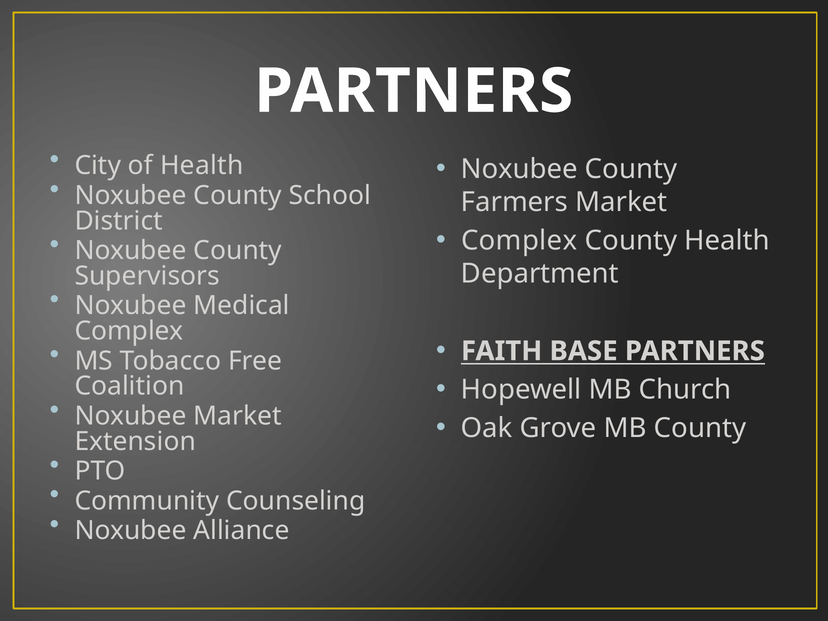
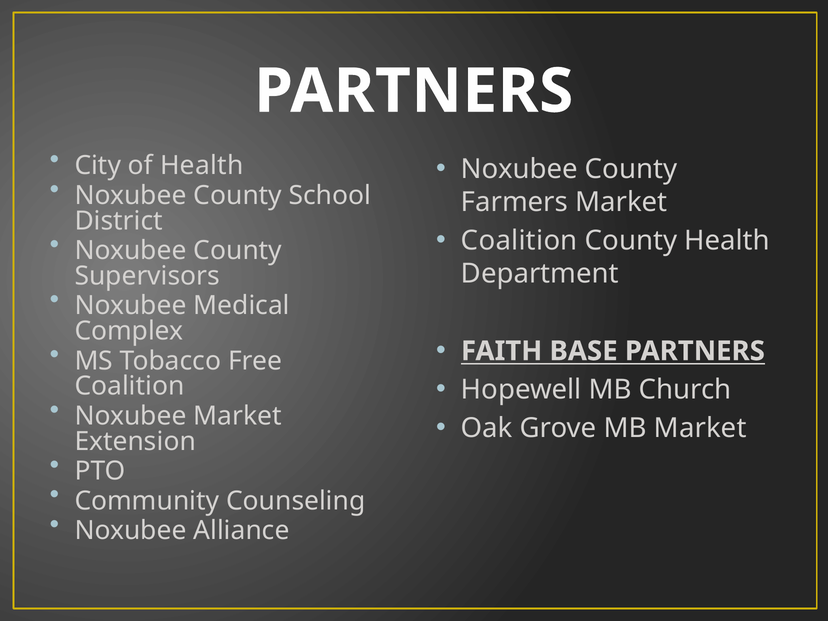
Complex: Complex -> Coalition (519, 241)
MB County: County -> Market (700, 428)
